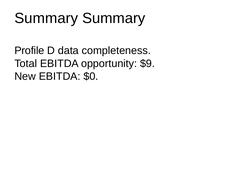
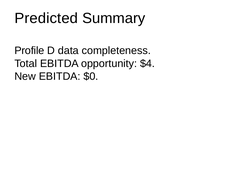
Summary: Summary -> Predicted (46, 18)
$9: $9 -> $4 (147, 63)
